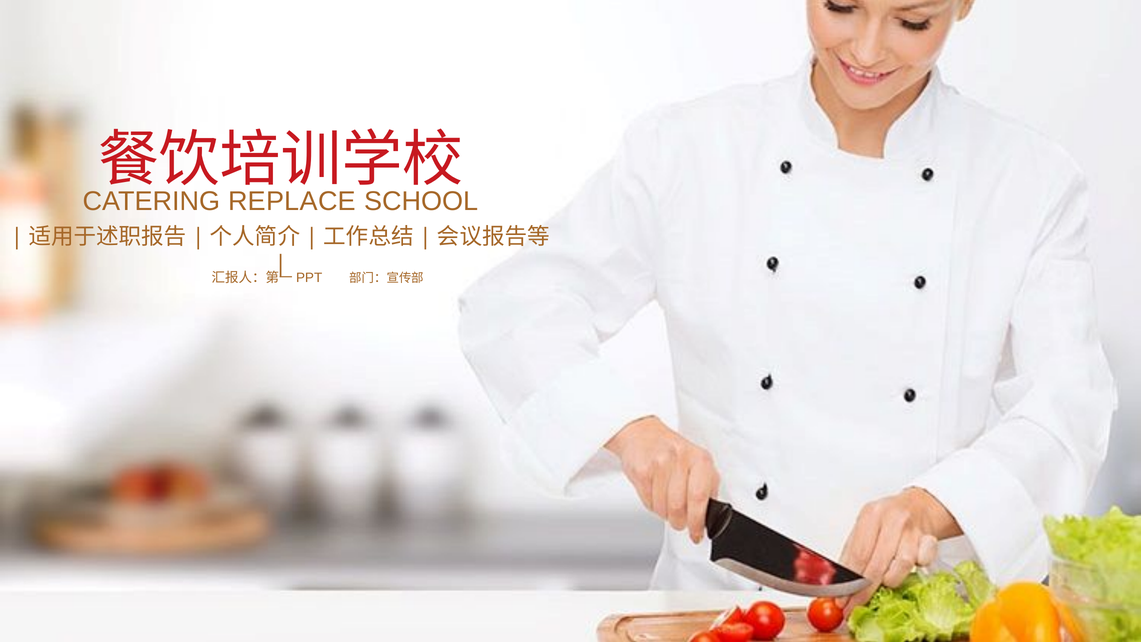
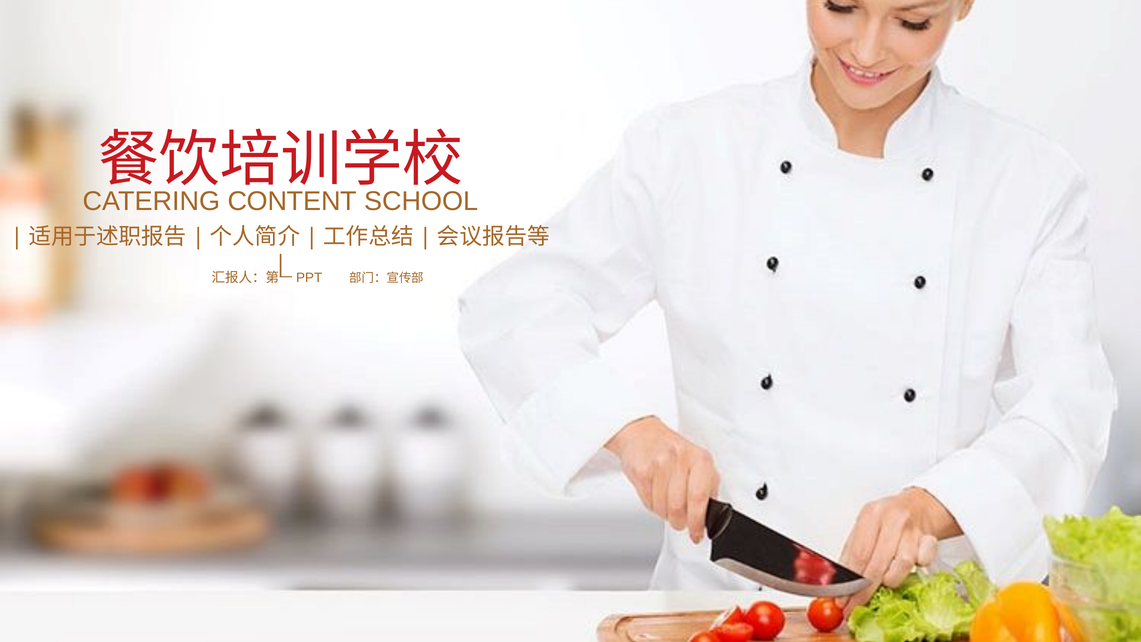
REPLACE: REPLACE -> CONTENT (292, 201)
